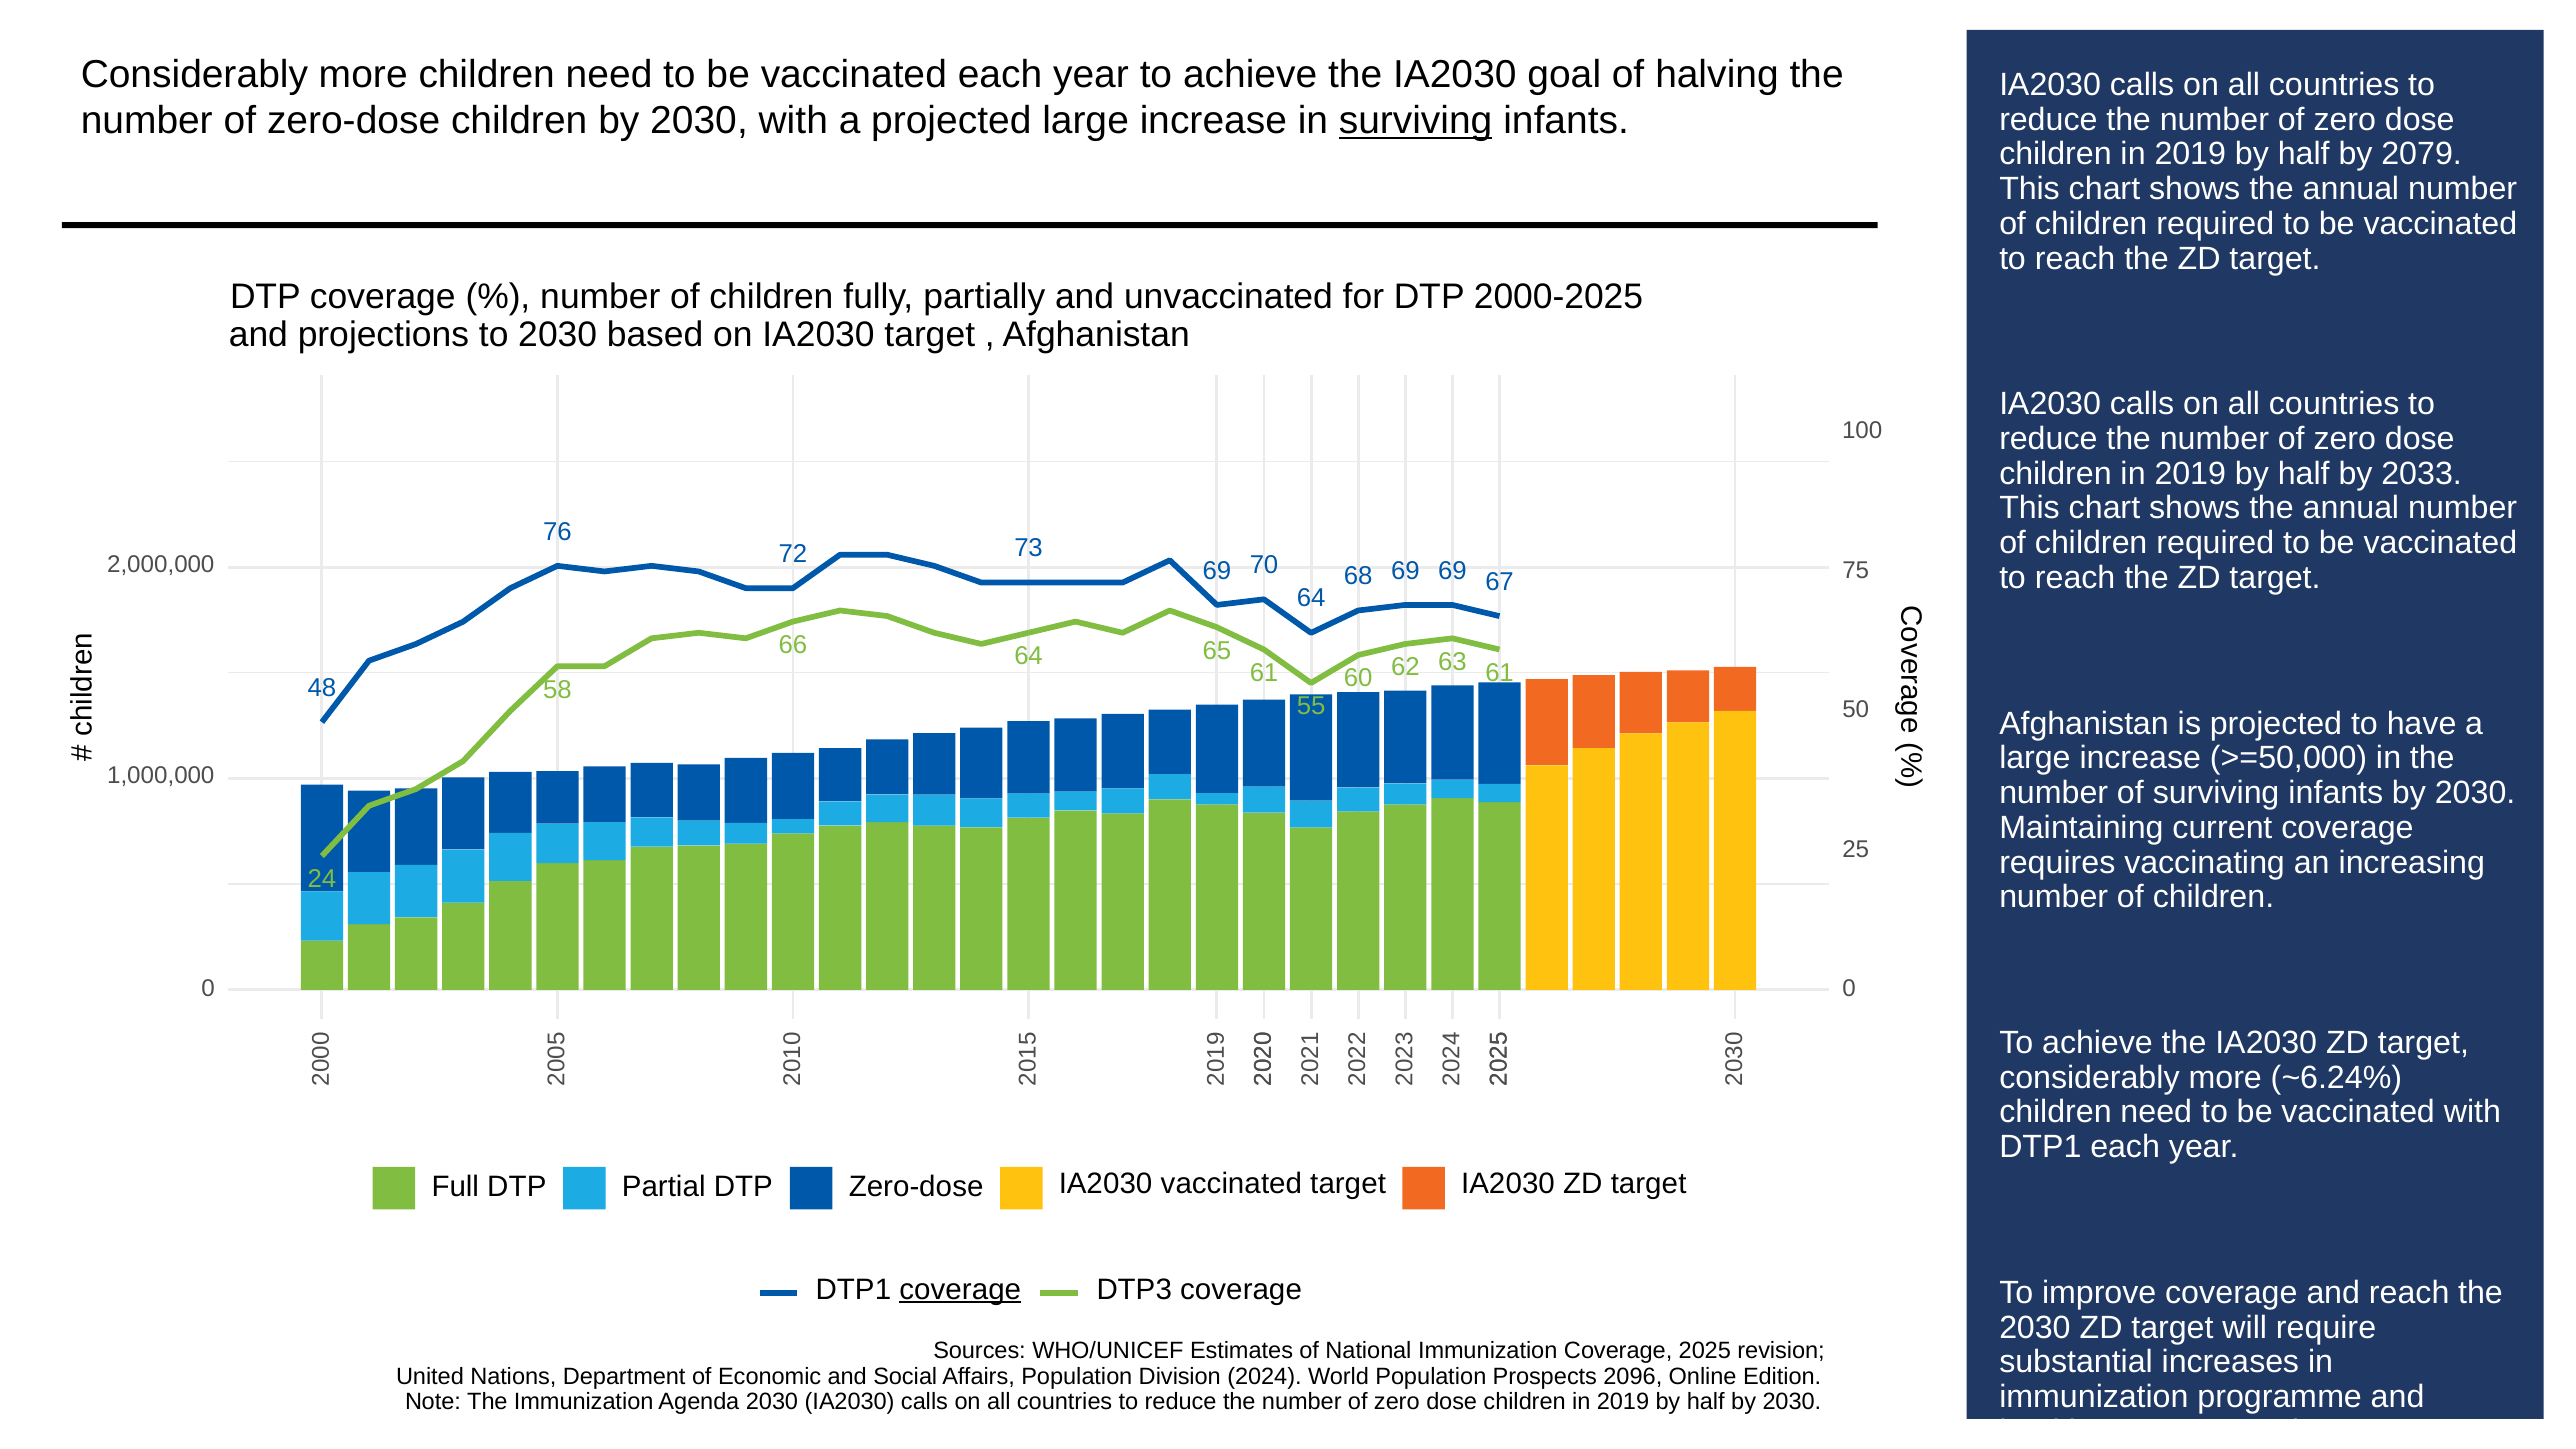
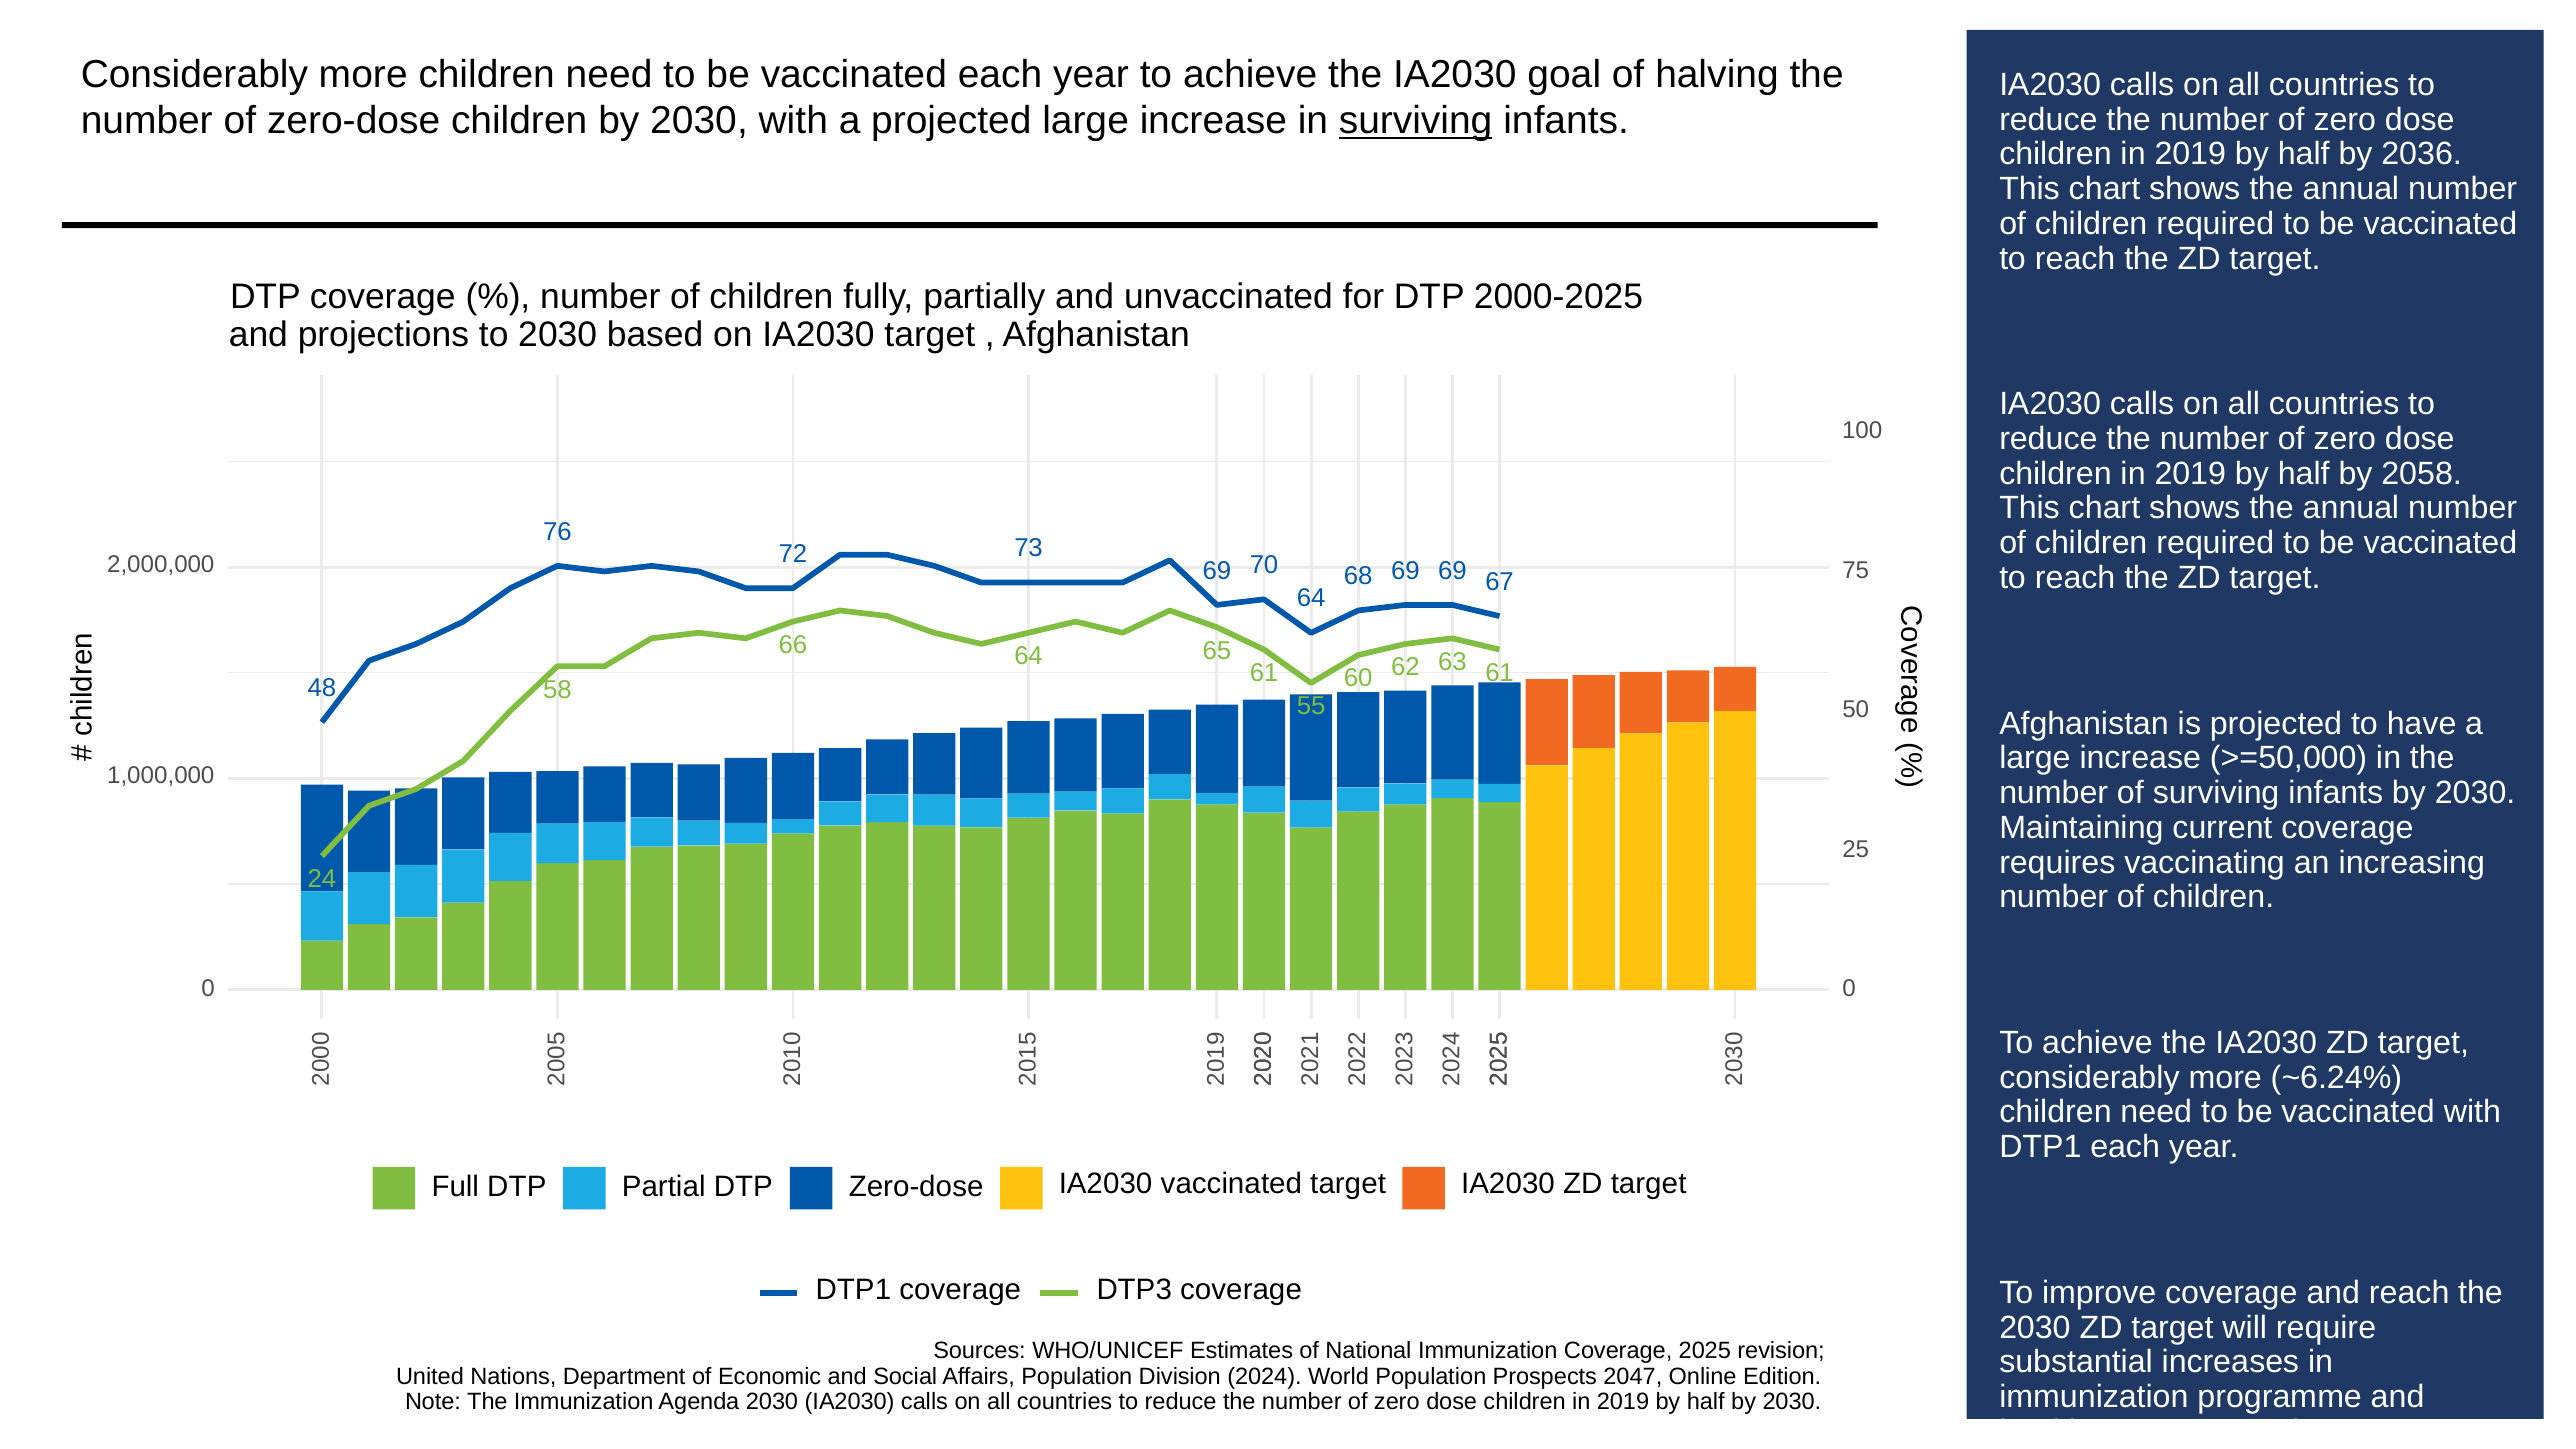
2079: 2079 -> 2036 (2422, 154)
2033: 2033 -> 2058 (2422, 474)
coverage underline: present -> none (960, 1289)
2096: 2096 -> 2047 (1633, 1376)
